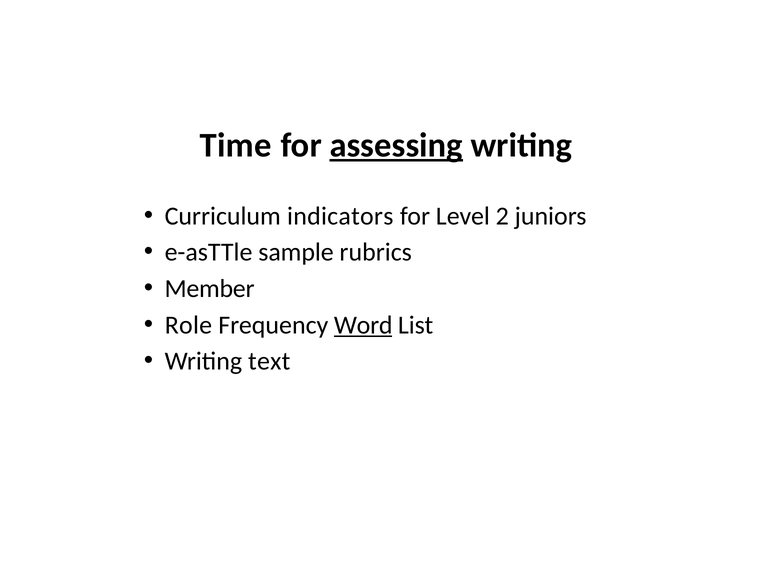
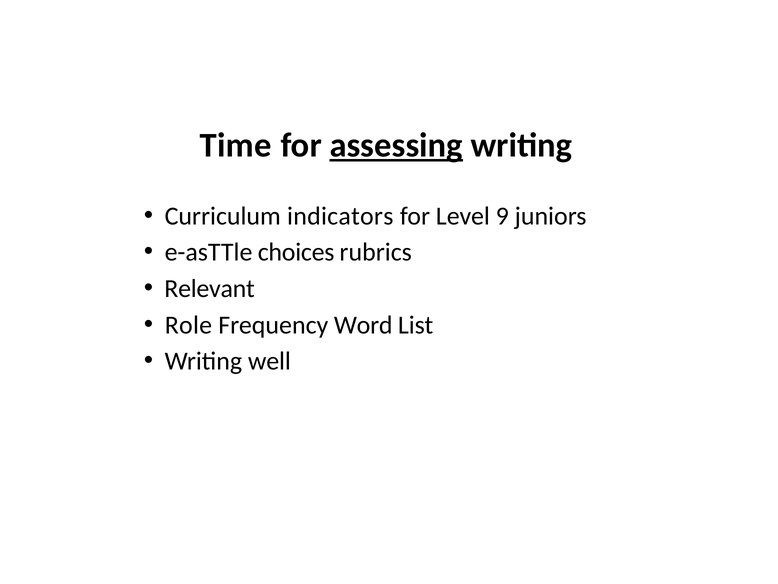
2: 2 -> 9 (502, 216)
sample: sample -> choices (296, 252)
Member: Member -> Relevant (210, 288)
Word underline: present -> none (363, 325)
text: text -> well (269, 361)
